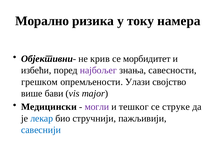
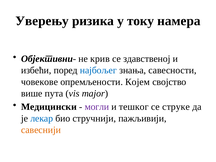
Морално: Морално -> Уверењу (42, 21)
морбидитет: морбидитет -> здавственој (147, 59)
најбољег colour: purple -> blue (98, 70)
грешком: грешком -> човекове (40, 82)
Улази: Улази -> Којем (138, 82)
бави: бави -> пута (54, 93)
савеснији colour: blue -> orange (41, 130)
